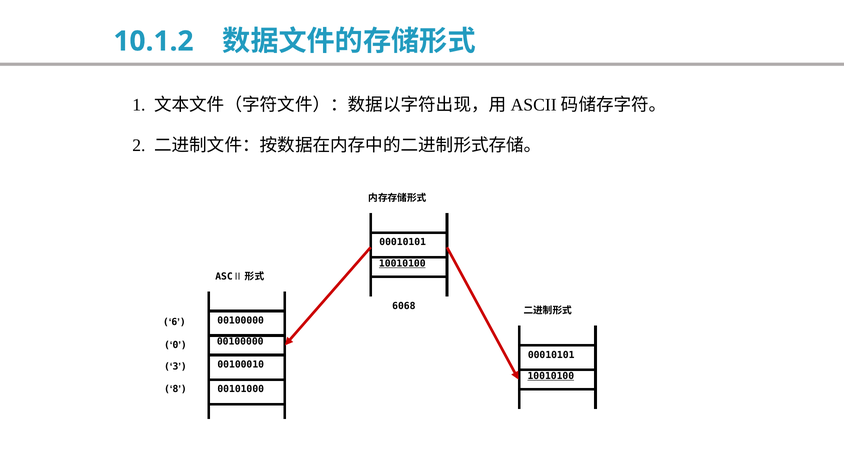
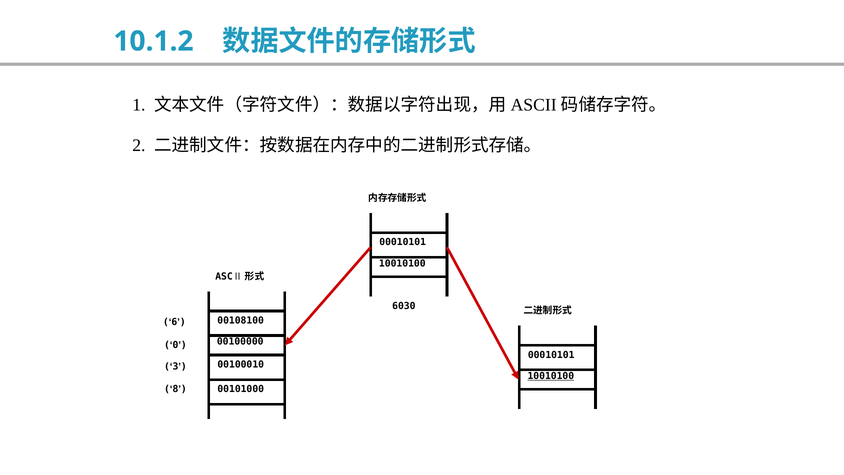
10010100 underline: present -> none (402, 263)
6068: 6068 -> 6030 (404, 306)
00100000: 00100000 -> 00108100 (241, 320)
